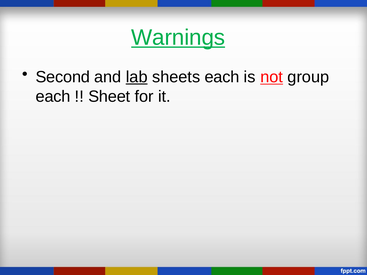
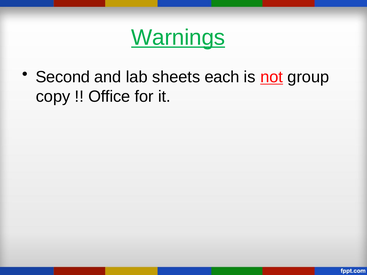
lab underline: present -> none (137, 77)
each: each -> copy (53, 97)
Sheet: Sheet -> Office (109, 97)
